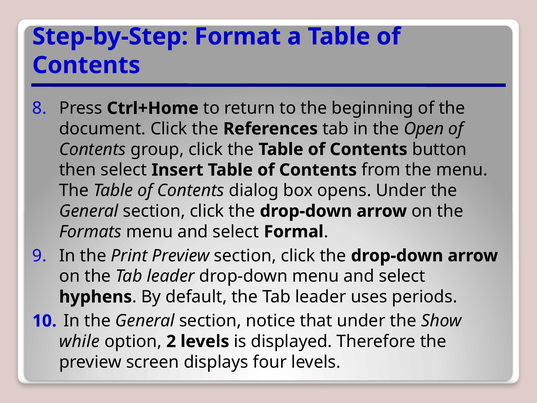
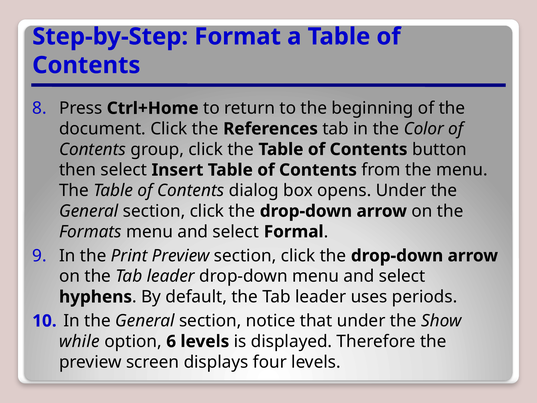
Open: Open -> Color (424, 129)
2: 2 -> 6 (171, 341)
